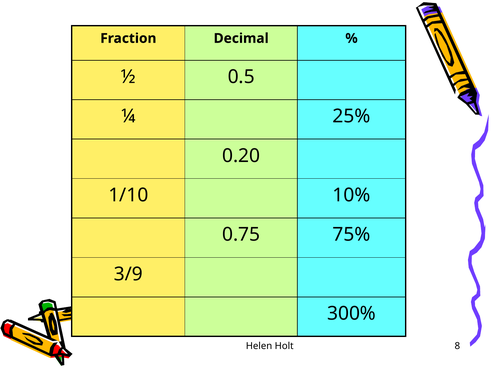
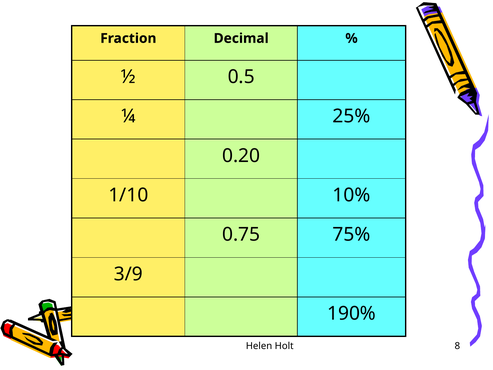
300%: 300% -> 190% (352, 313)
